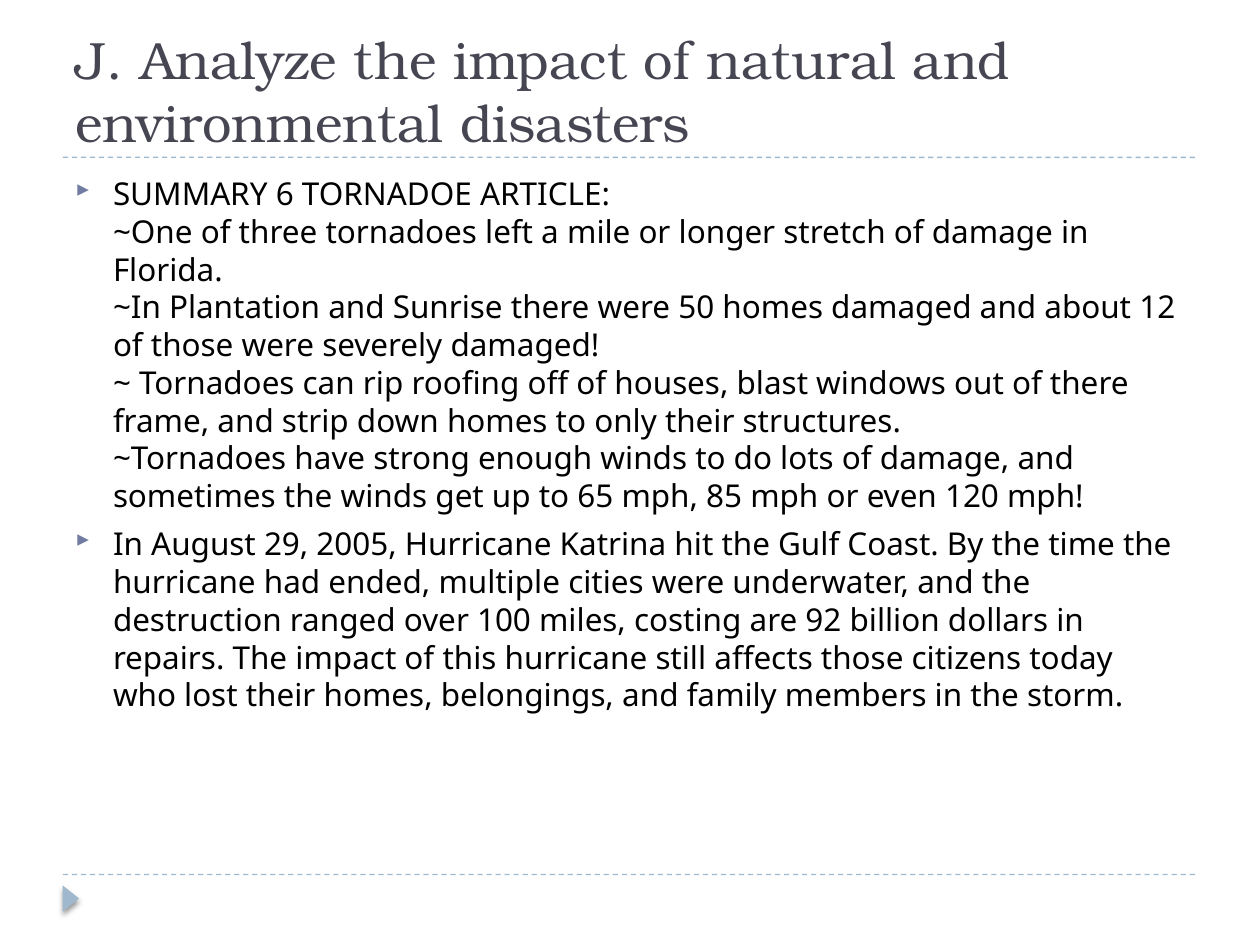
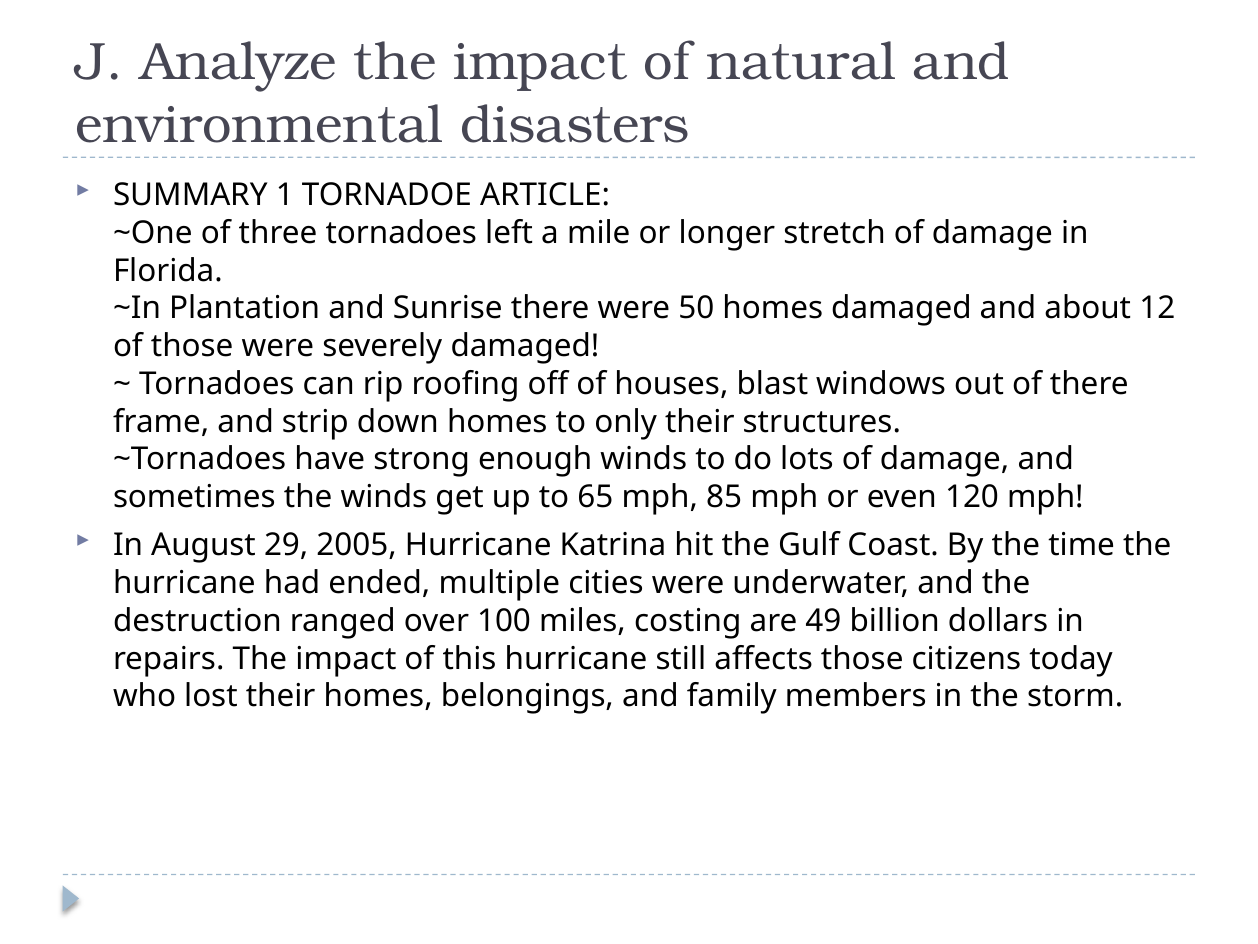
6: 6 -> 1 (285, 195)
92: 92 -> 49 (823, 621)
